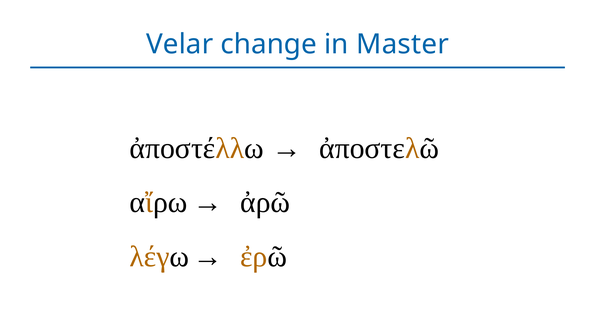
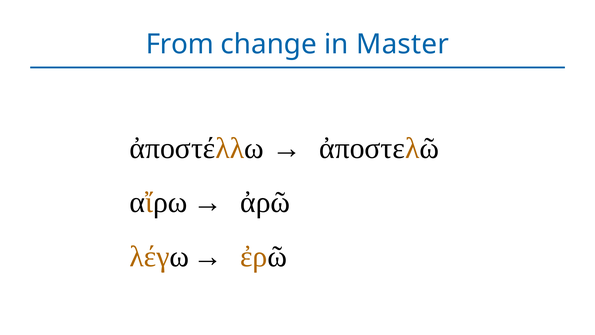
Velar: Velar -> From (180, 44)
